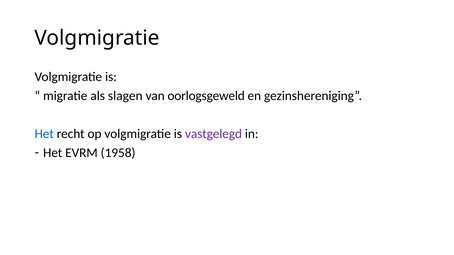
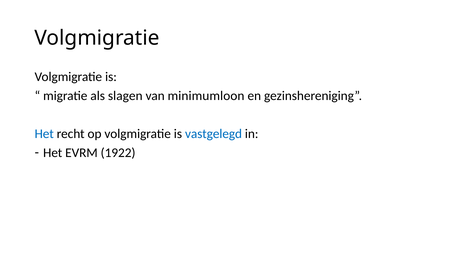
oorlogsgeweld: oorlogsgeweld -> minimumloon (206, 96)
vastgelegd colour: purple -> blue (213, 134)
1958: 1958 -> 1922 (118, 153)
